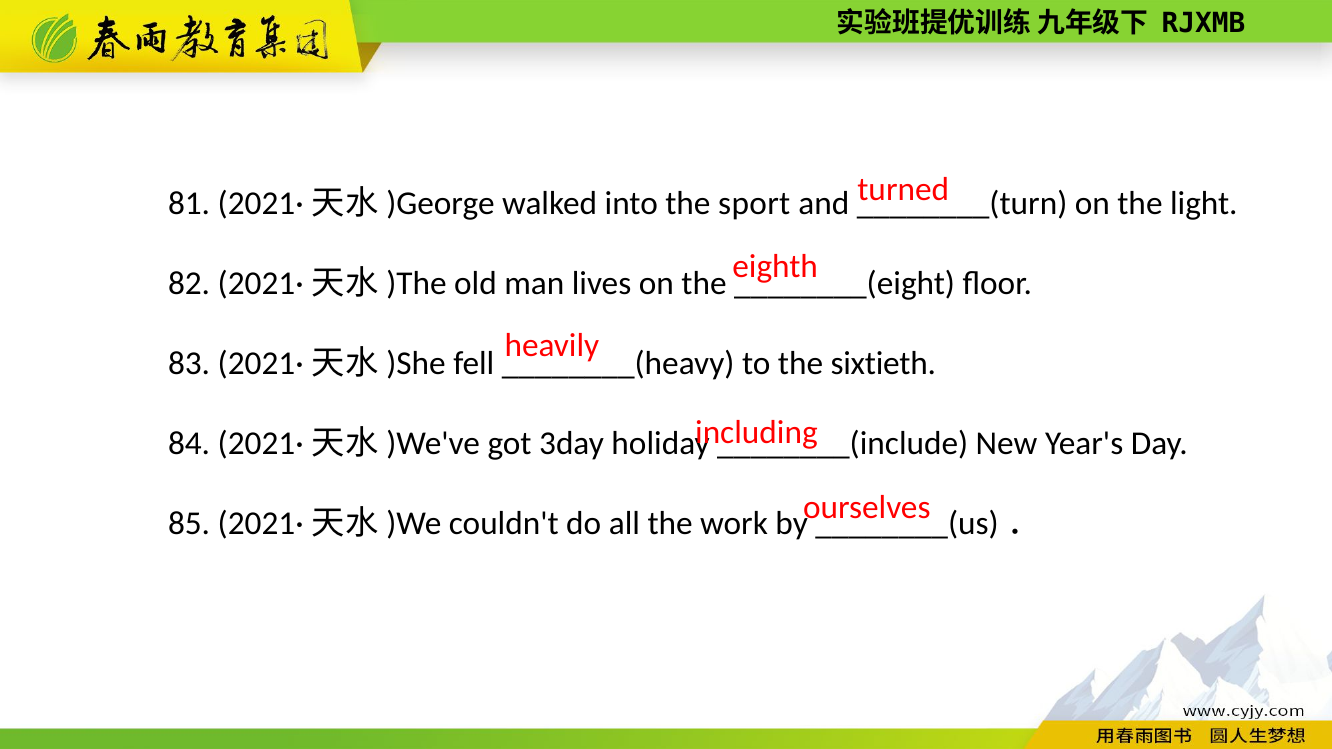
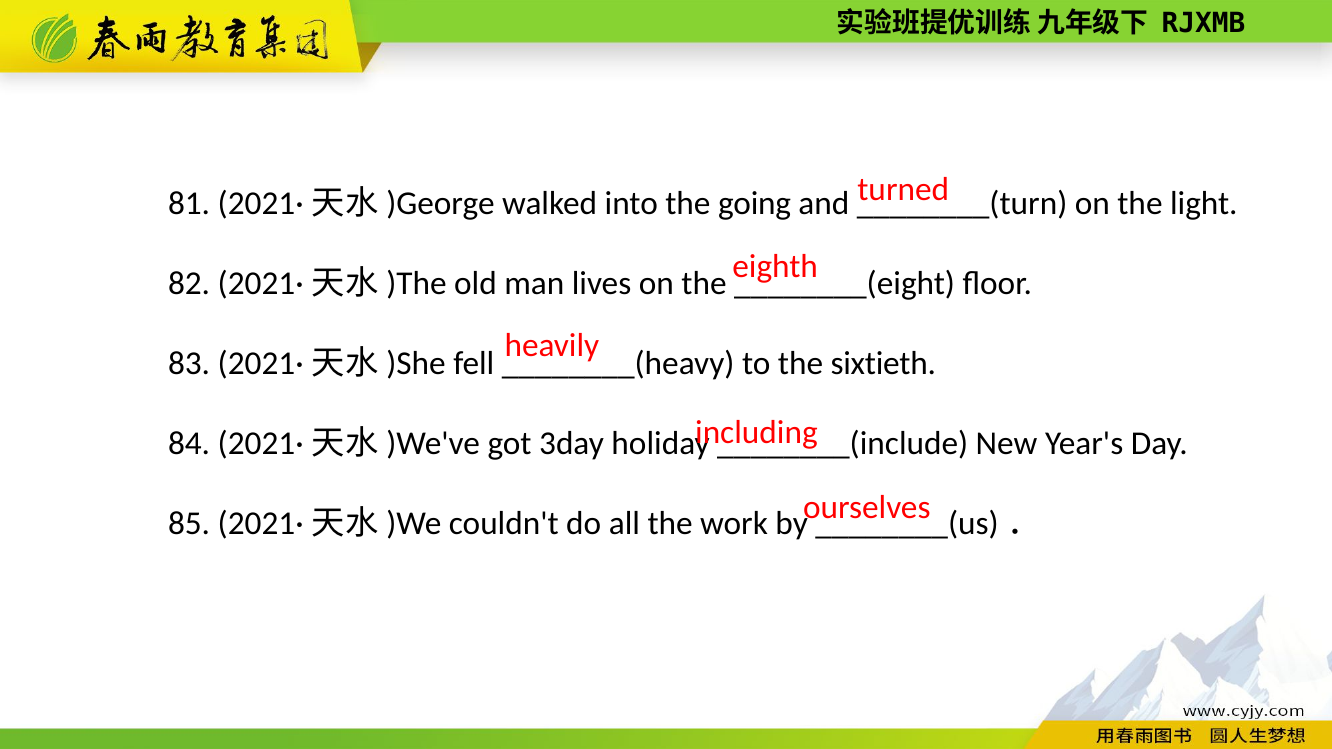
sport: sport -> going (755, 204)
